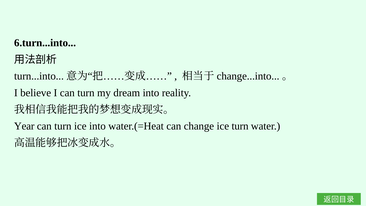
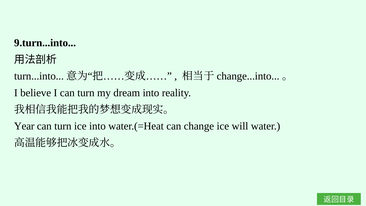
6.turn...into: 6.turn...into -> 9.turn...into (45, 43)
ice turn: turn -> will (240, 126)
